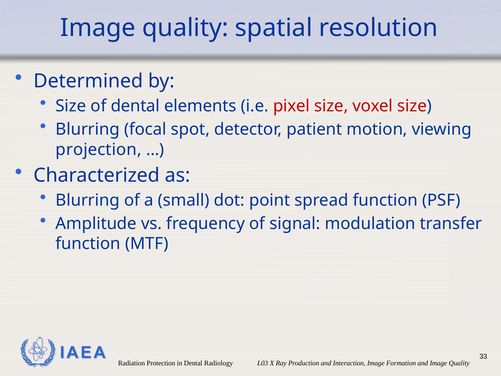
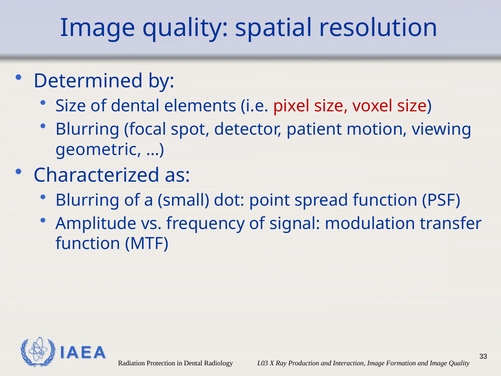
projection: projection -> geometric (99, 149)
